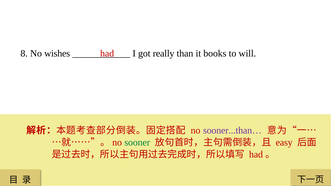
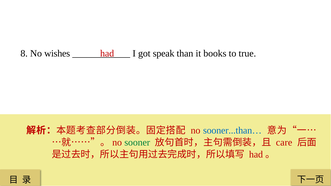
really: really -> speak (164, 54)
will: will -> true (247, 54)
sooner...than… colour: purple -> blue (232, 130)
easy: easy -> care (284, 143)
